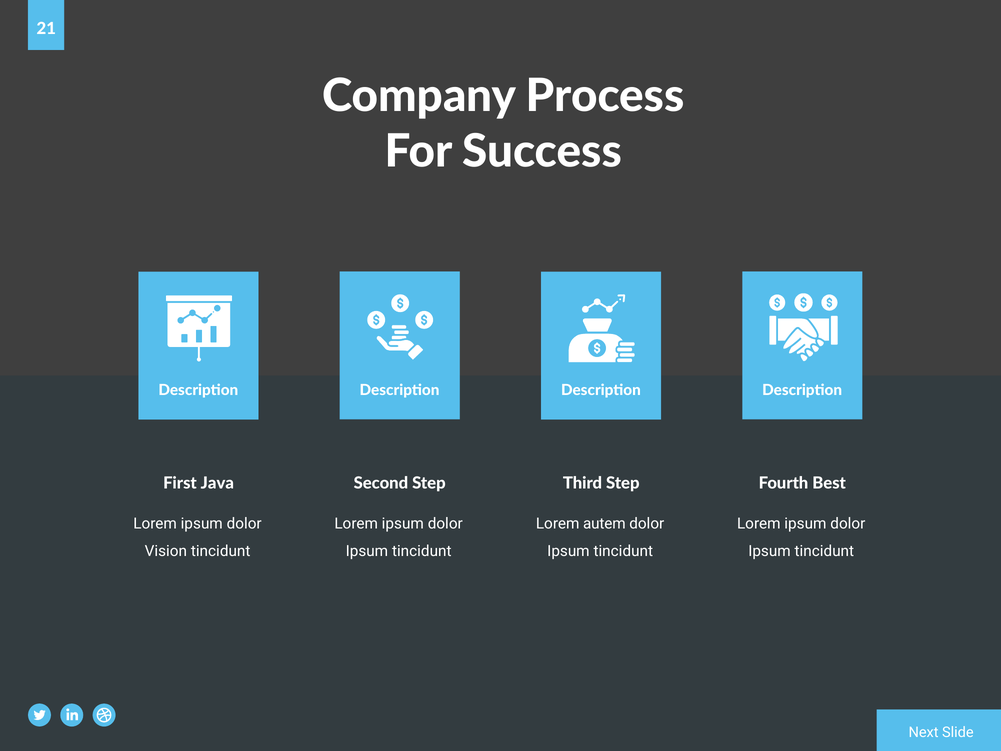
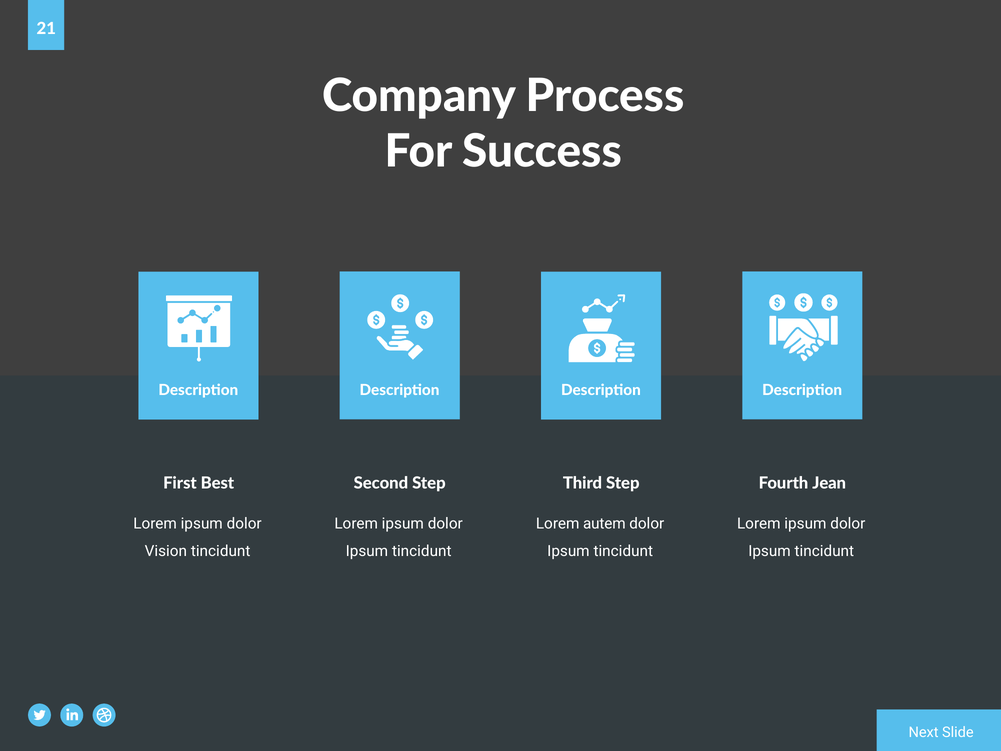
Java: Java -> Best (217, 483)
Best: Best -> Jean (829, 483)
